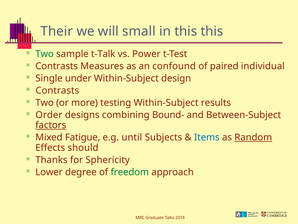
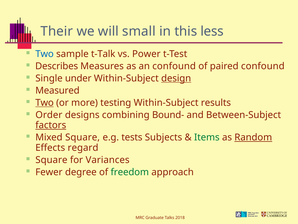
this this: this -> less (212, 31)
Two colour: green -> blue (45, 54)
Contrasts: Contrasts -> Describes (57, 66)
paired individual: individual -> confound (263, 66)
design underline: none -> present (176, 78)
Contrasts: Contrasts -> Measured (57, 90)
Two underline: none -> present (45, 102)
Mixed Fatigue: Fatigue -> Square (83, 137)
until: until -> tests (132, 137)
Items colour: blue -> green (207, 137)
should: should -> regard (83, 147)
Thanks: Thanks -> Square (51, 160)
Sphericity: Sphericity -> Variances (108, 160)
Lower: Lower -> Fewer (49, 172)
